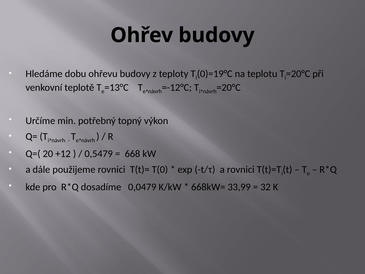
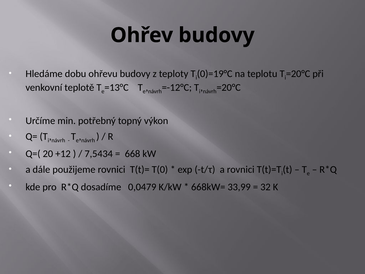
0,5479: 0,5479 -> 7,5434 (99, 154)
